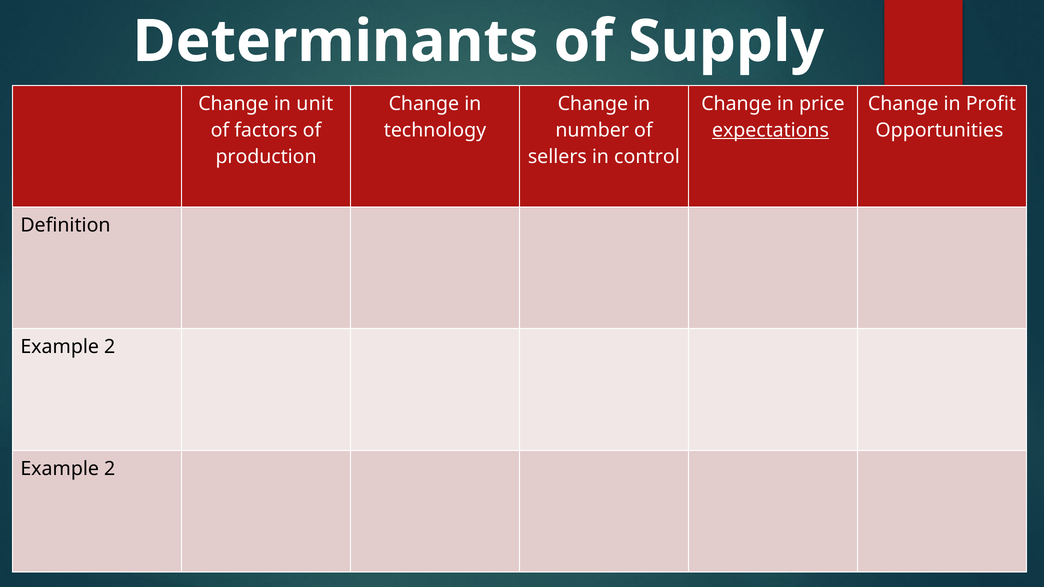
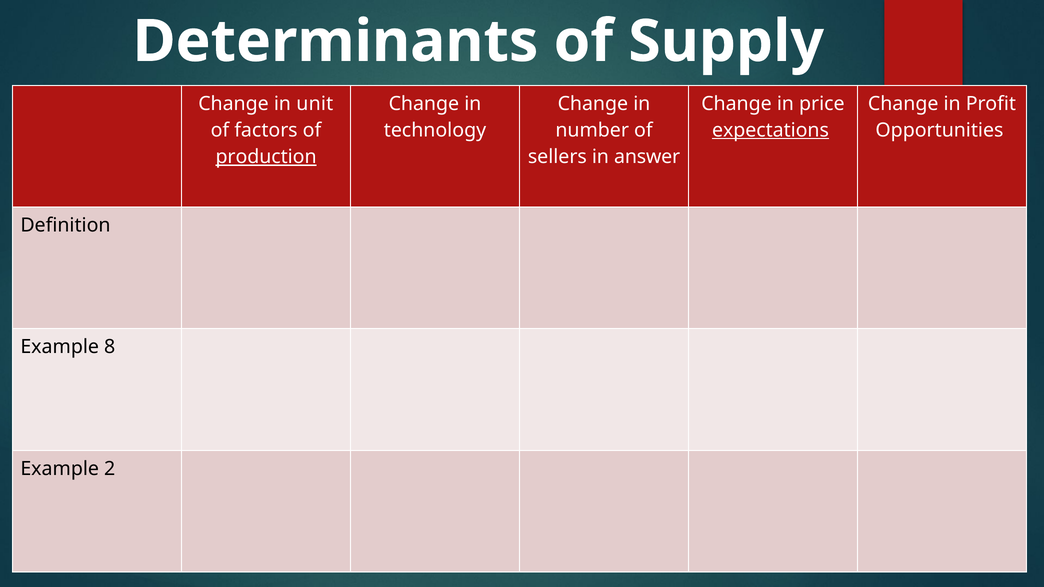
production underline: none -> present (266, 157)
control: control -> answer (647, 157)
2: 2 -> 8 (110, 347)
